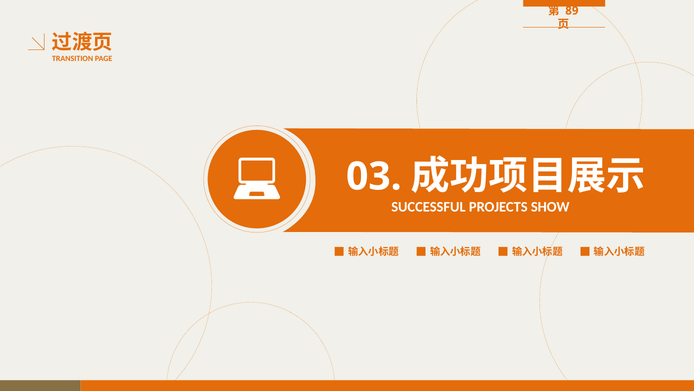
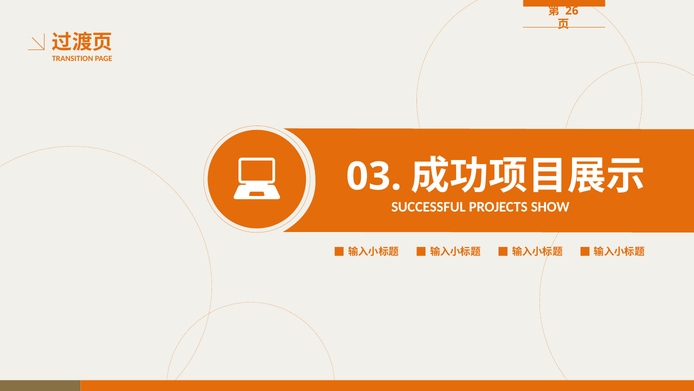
89: 89 -> 26 (572, 11)
